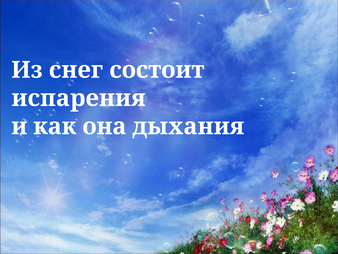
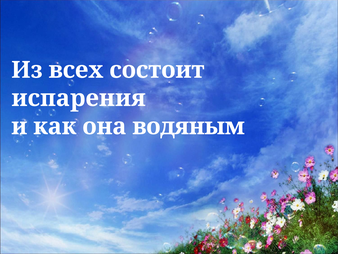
снег: снег -> всех (76, 70)
дыхания: дыхания -> водяным (189, 126)
